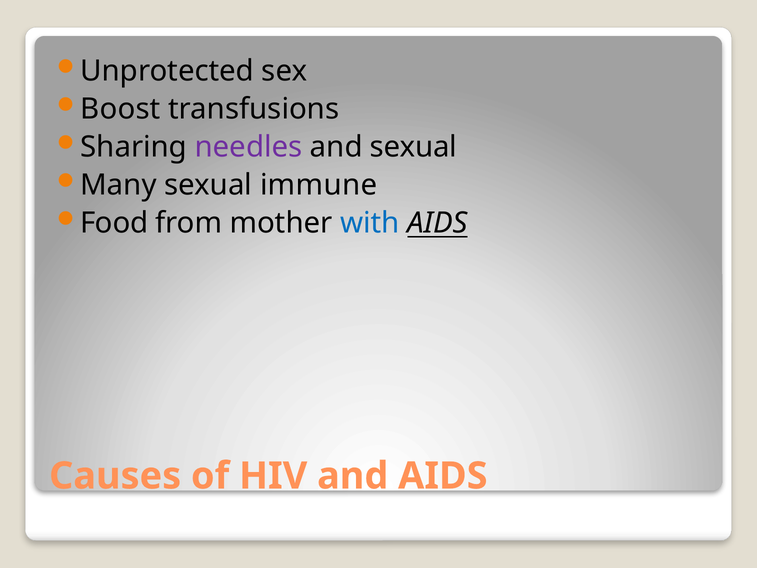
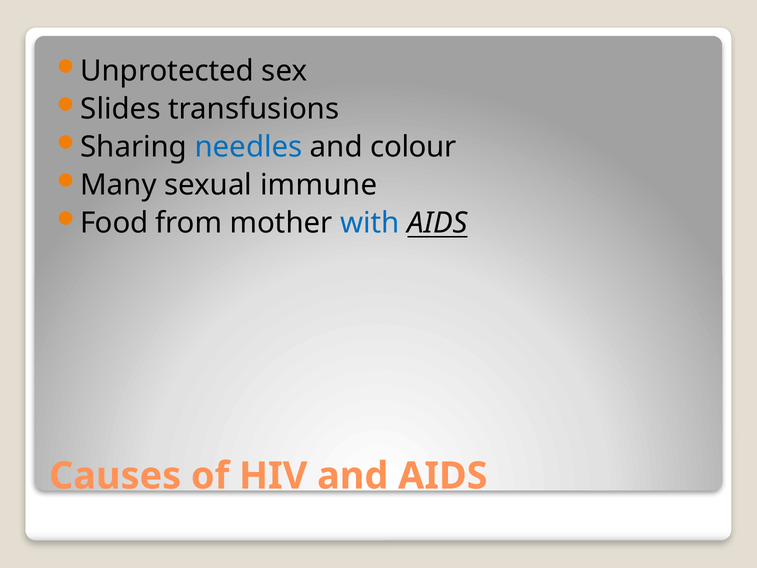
Boost: Boost -> Slides (120, 109)
needles colour: purple -> blue (249, 147)
and sexual: sexual -> colour (413, 147)
